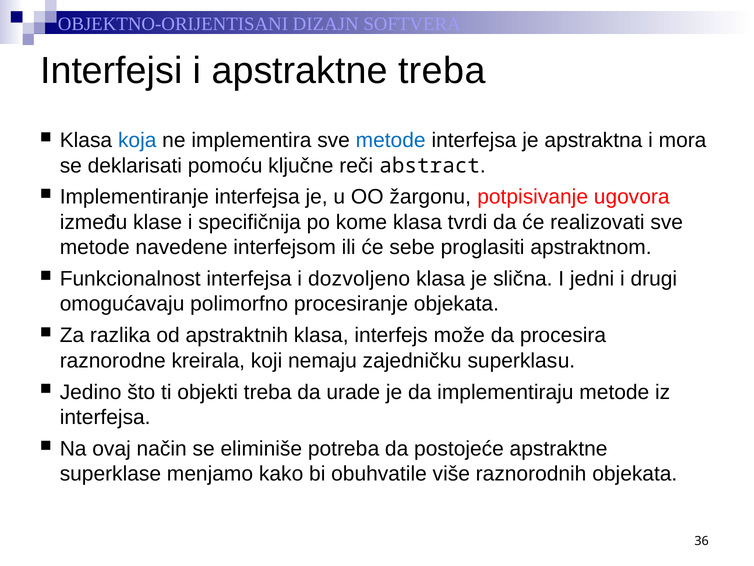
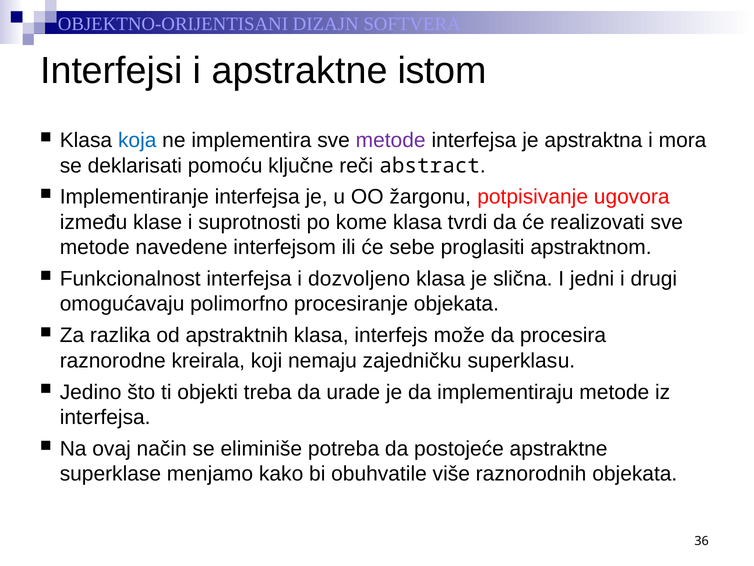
apstraktne treba: treba -> istom (442, 71)
metode colour: blue -> purple (391, 140)
specifičnija: specifičnija -> suprotnosti (250, 222)
